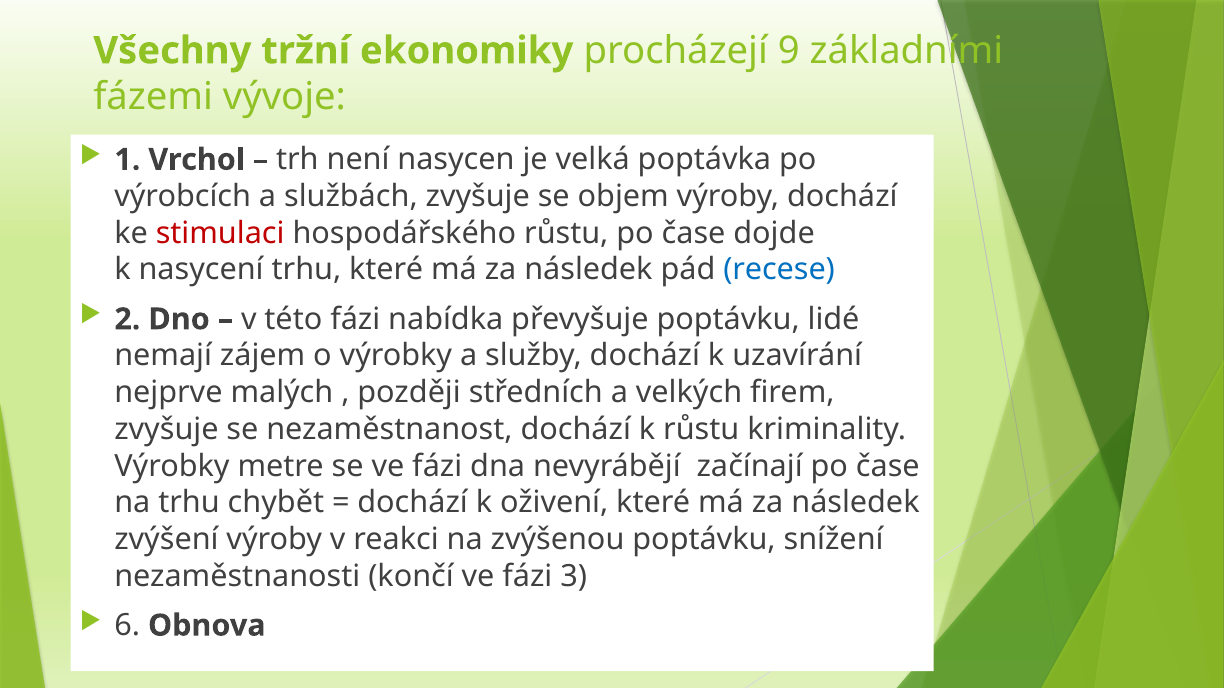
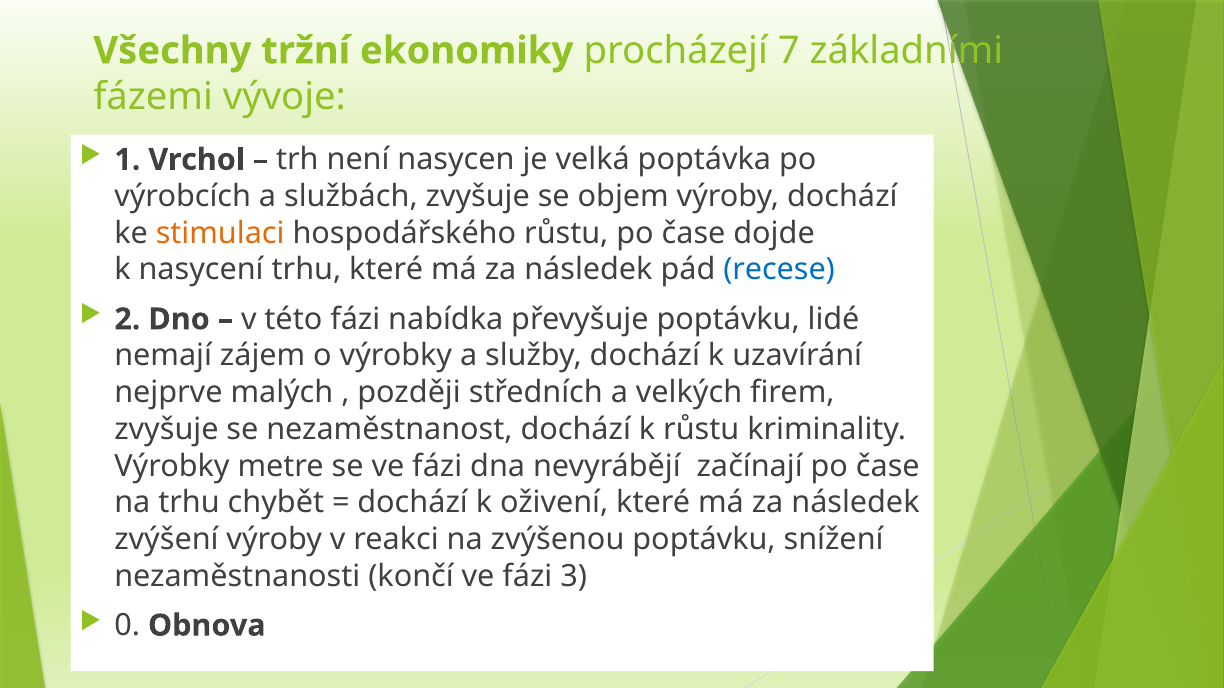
9: 9 -> 7 (789, 51)
stimulaci colour: red -> orange (220, 233)
6: 6 -> 0 (127, 626)
